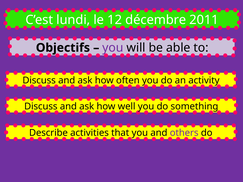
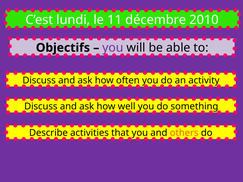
12: 12 -> 11 (115, 20)
2011: 2011 -> 2010 (204, 20)
others colour: purple -> orange (184, 133)
